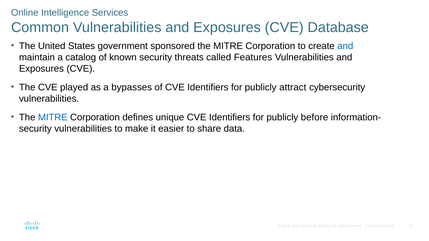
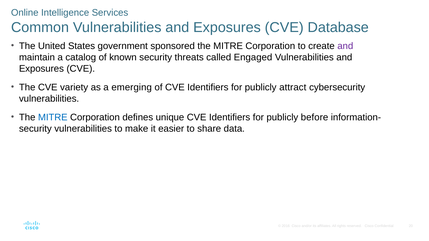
and colour: blue -> purple (345, 46)
Features: Features -> Engaged (253, 57)
played: played -> variety (74, 87)
bypasses: bypasses -> emerging (132, 87)
